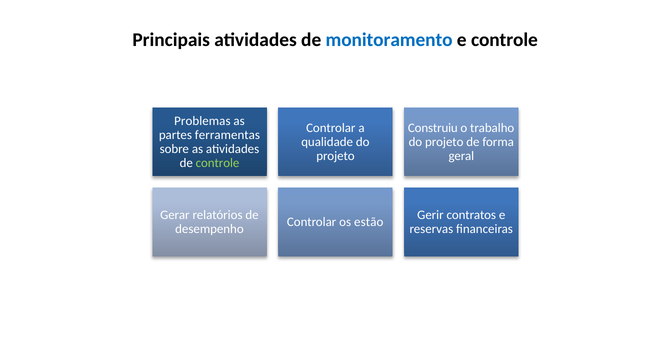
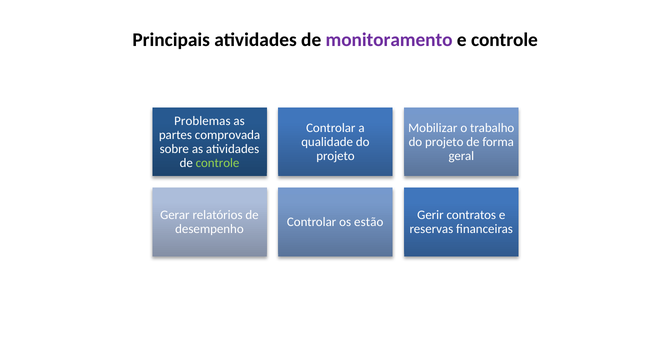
monitoramento colour: blue -> purple (389, 40)
Construiu: Construiu -> Mobilizar (433, 128)
ferramentas: ferramentas -> comprovada (227, 135)
